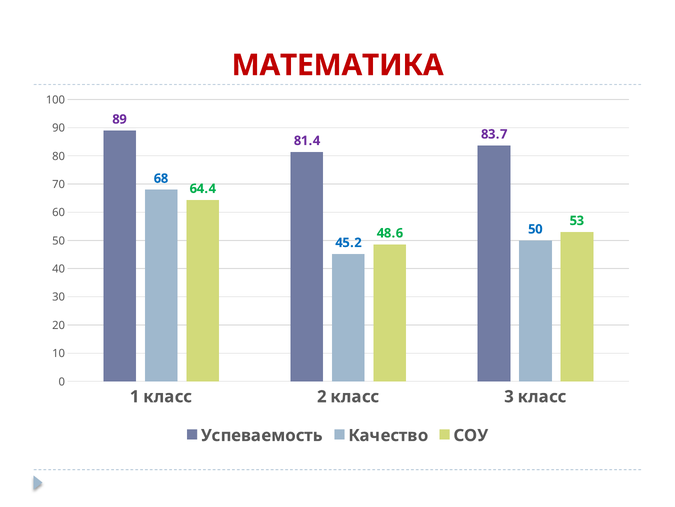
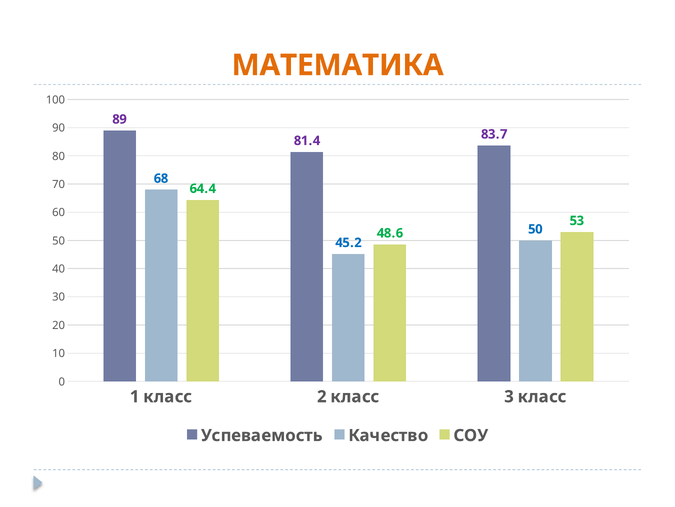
МАТЕМАТИКА colour: red -> orange (338, 65)
